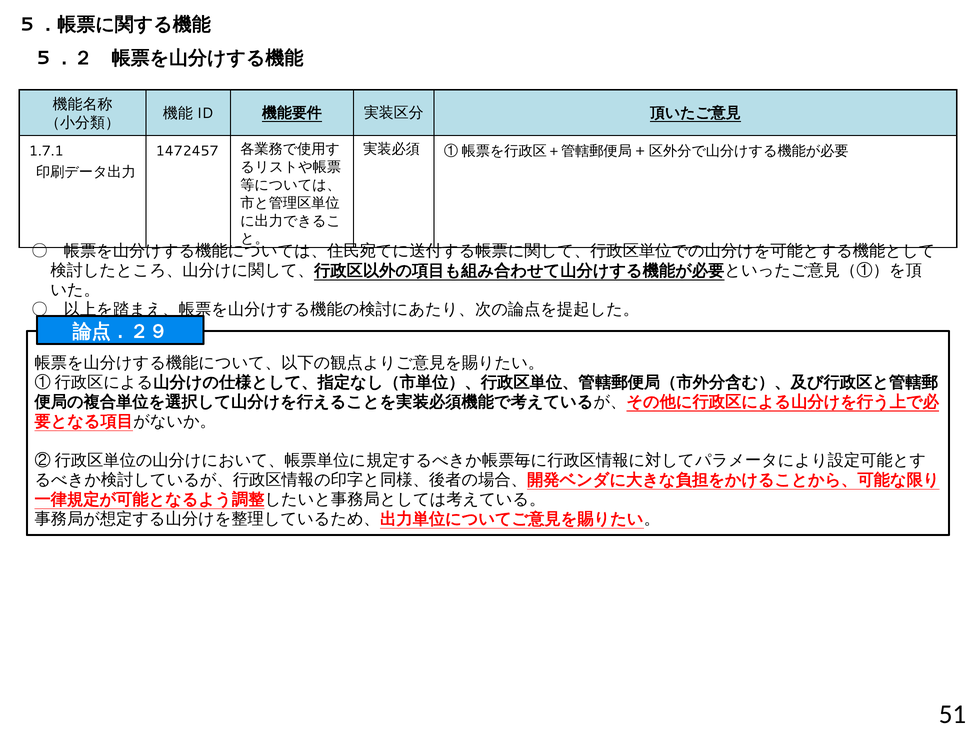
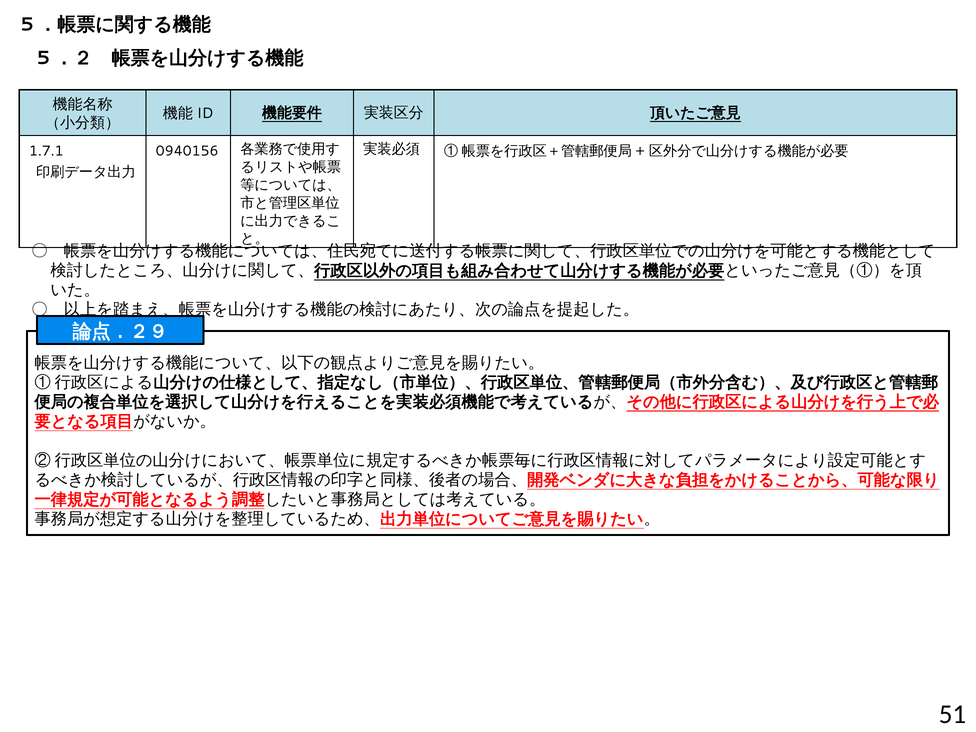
1472457: 1472457 -> 0940156 (187, 151)
